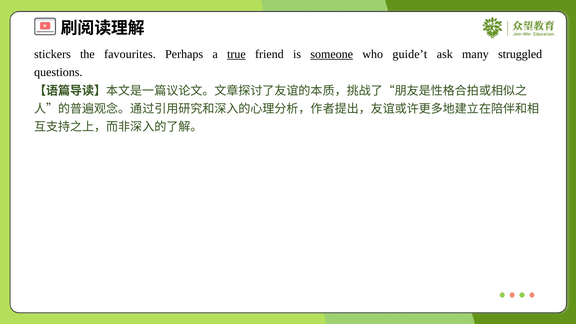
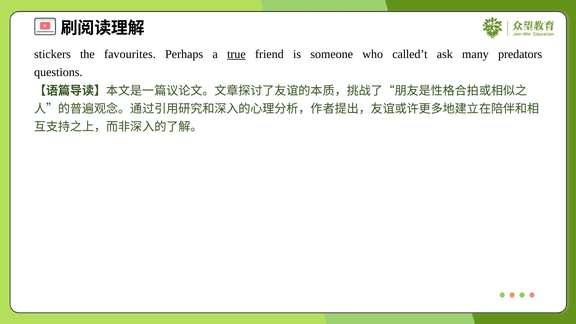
someone underline: present -> none (332, 54)
guide’t: guide’t -> called’t (410, 54)
struggled: struggled -> predators (520, 54)
